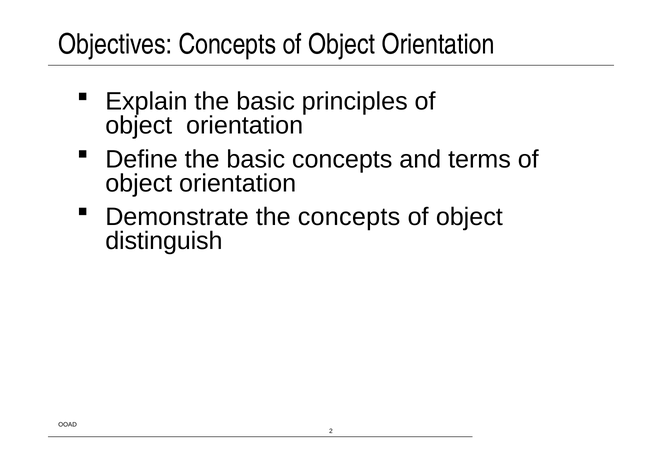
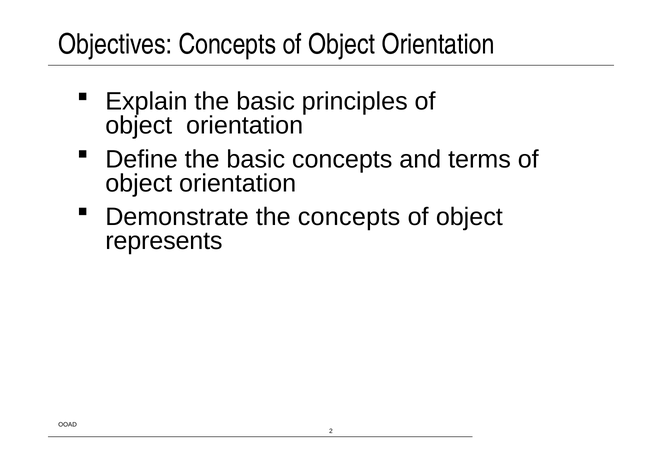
distinguish: distinguish -> represents (164, 241)
